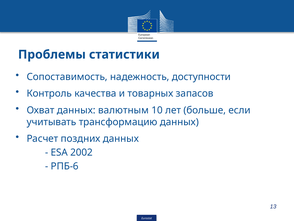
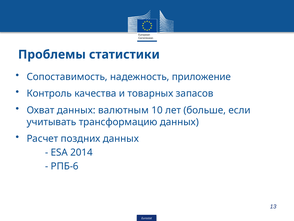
доступности: доступности -> приложение (201, 77)
2002: 2002 -> 2014 (82, 152)
